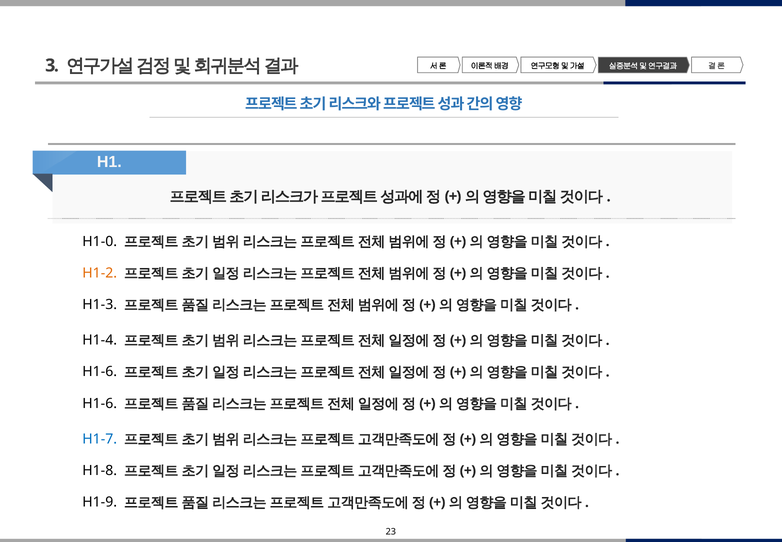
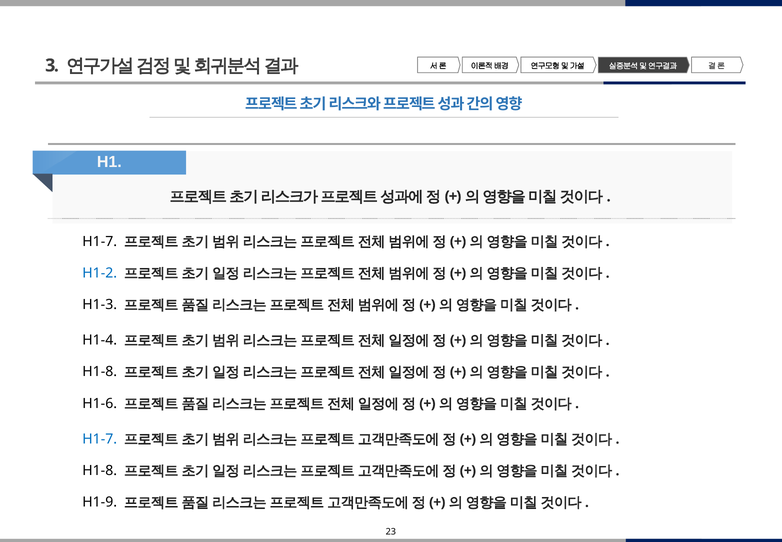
H1-0: H1-0 -> H1-7 (100, 241)
H1-2 colour: orange -> blue (100, 273)
H1-6: H1-6 -> H1-8 (100, 371)
